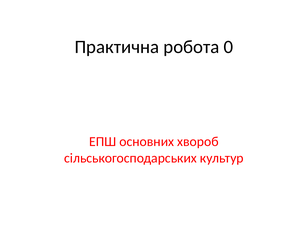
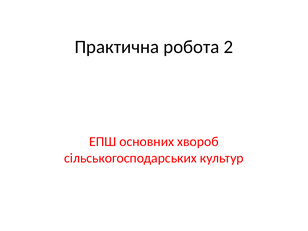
0: 0 -> 2 (228, 47)
